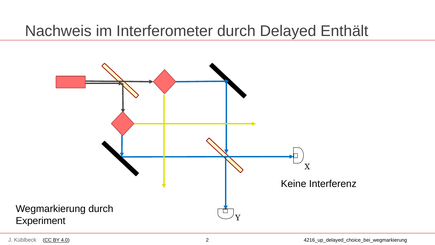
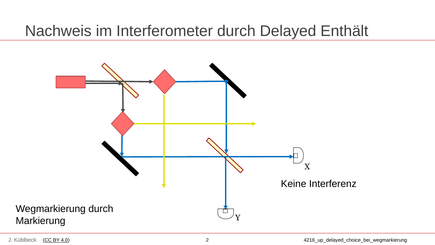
Experiment: Experiment -> Markierung (41, 221)
